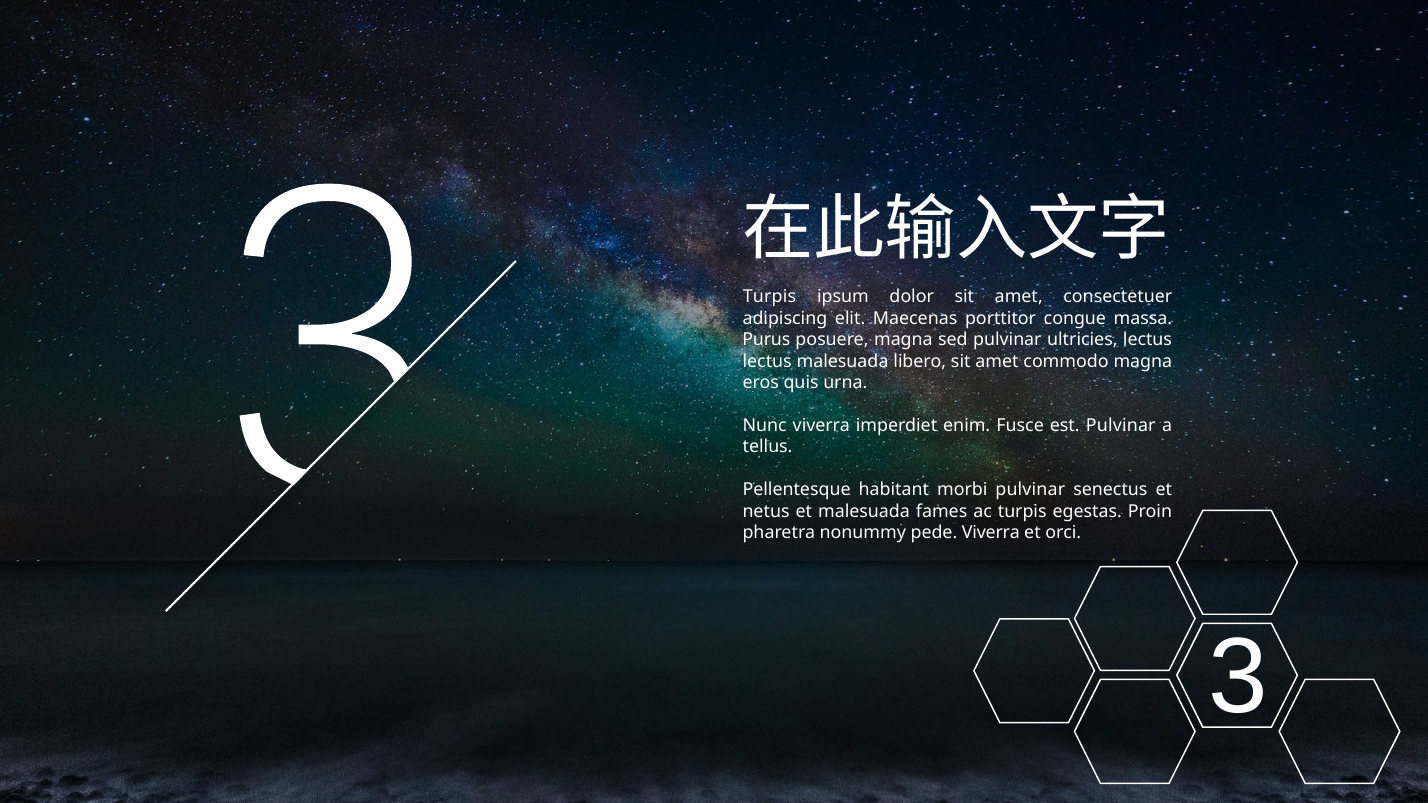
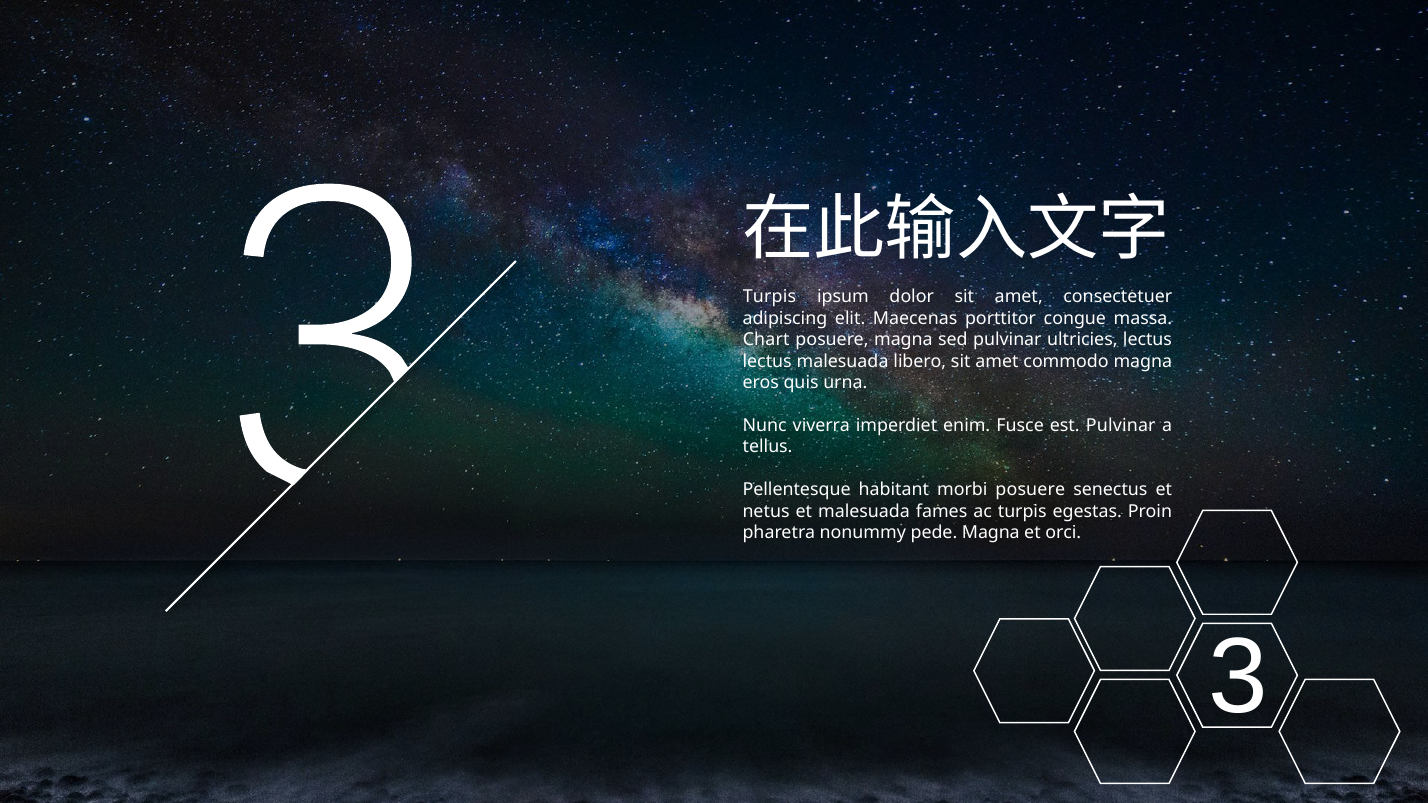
Purus: Purus -> Chart (766, 340)
morbi pulvinar: pulvinar -> posuere (1030, 490)
pede Viverra: Viverra -> Magna (991, 533)
